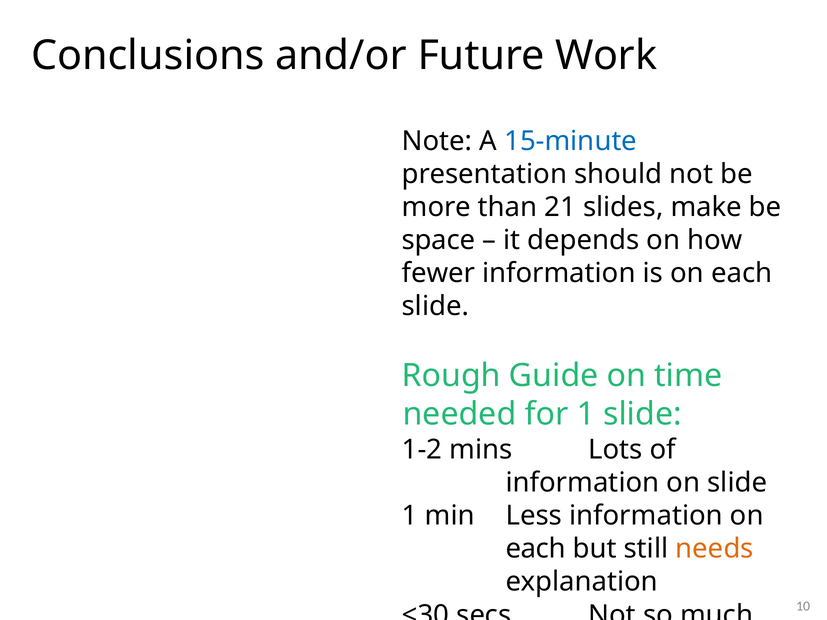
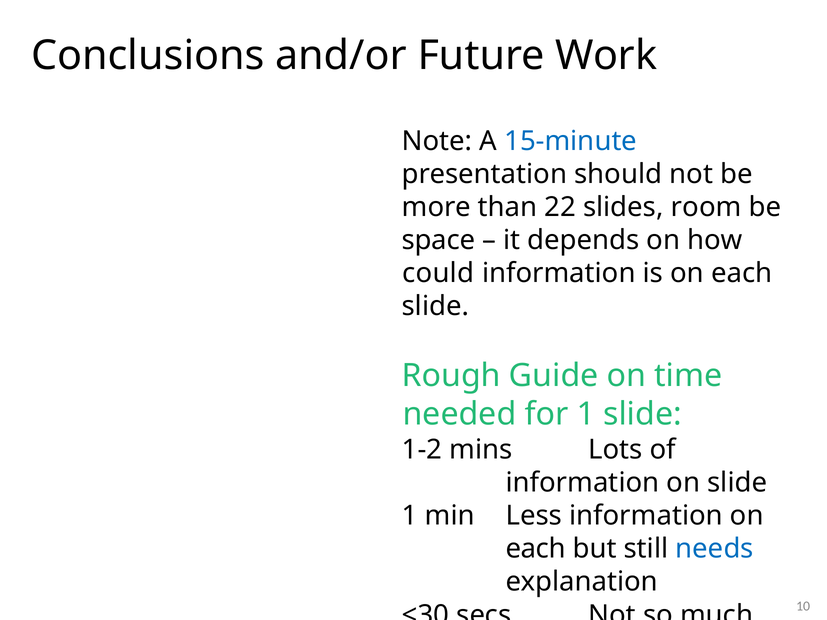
21: 21 -> 22 (560, 207)
make: make -> room (706, 207)
fewer: fewer -> could (438, 273)
needs colour: orange -> blue (715, 549)
